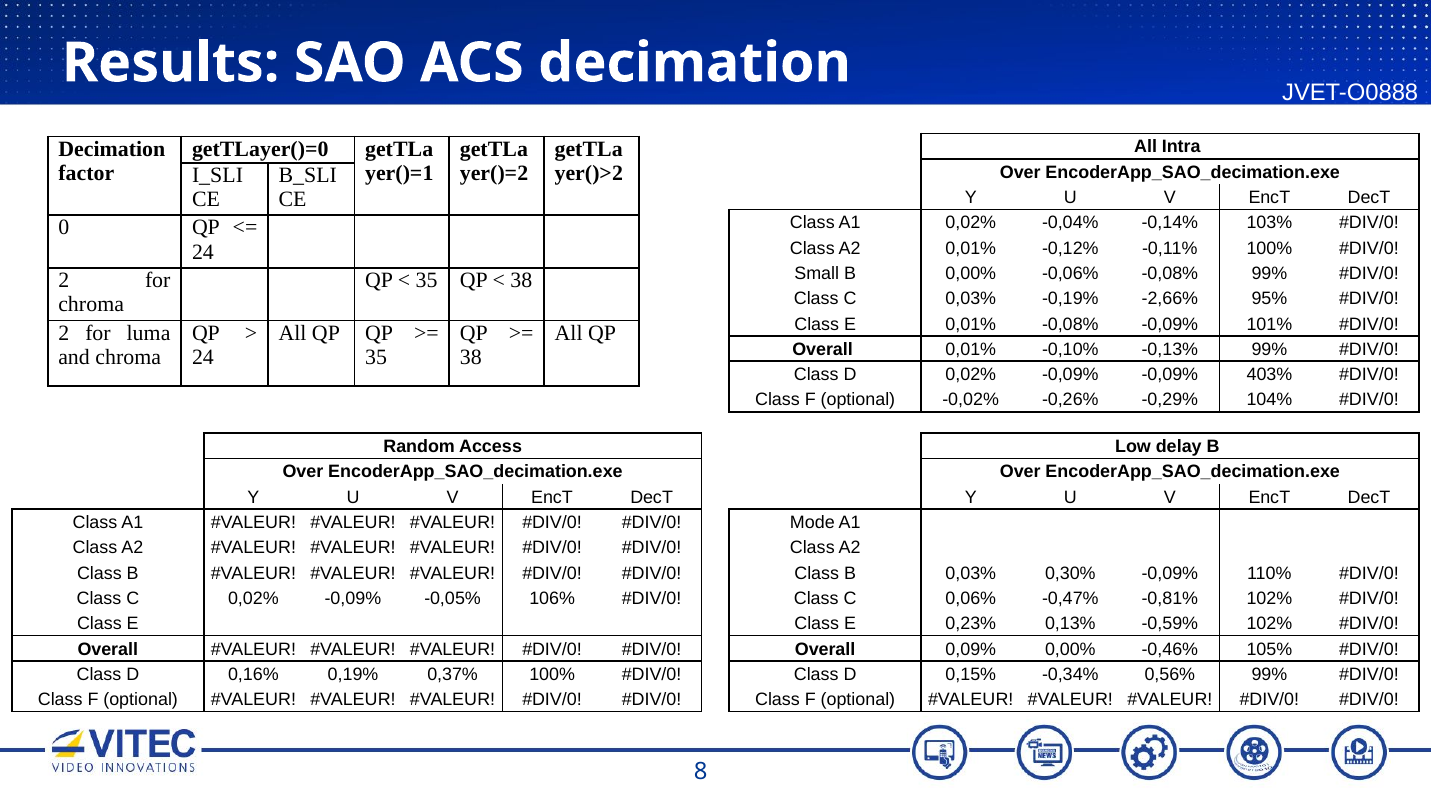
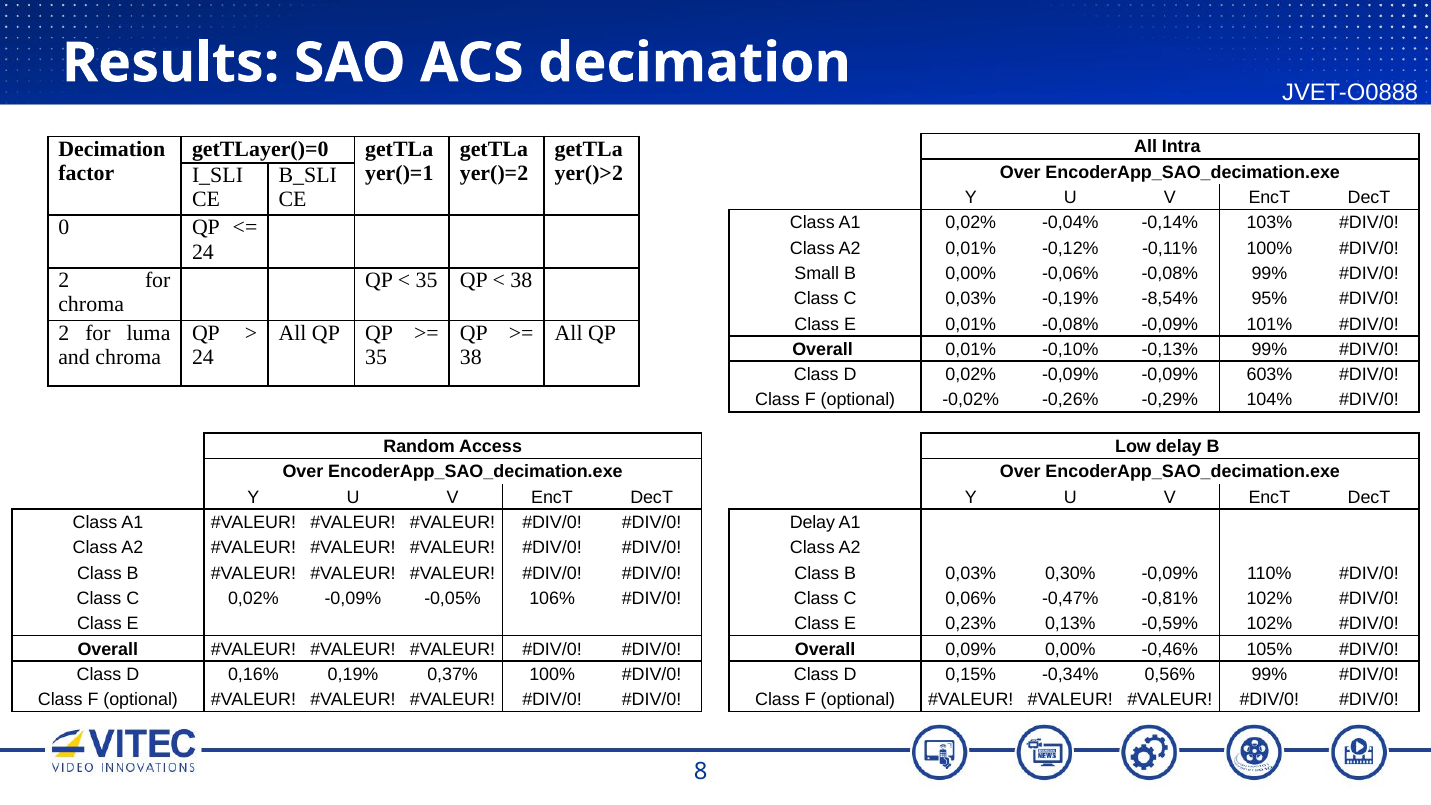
-2,66%: -2,66% -> -8,54% (1170, 299)
403%: 403% -> 603% (1269, 375)
Mode: Mode -> Delay (812, 523)
